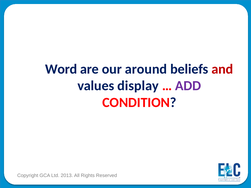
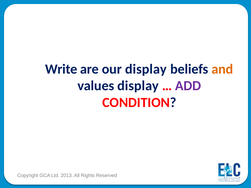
Word: Word -> Write (61, 69)
our around: around -> display (146, 69)
and colour: red -> orange (222, 69)
